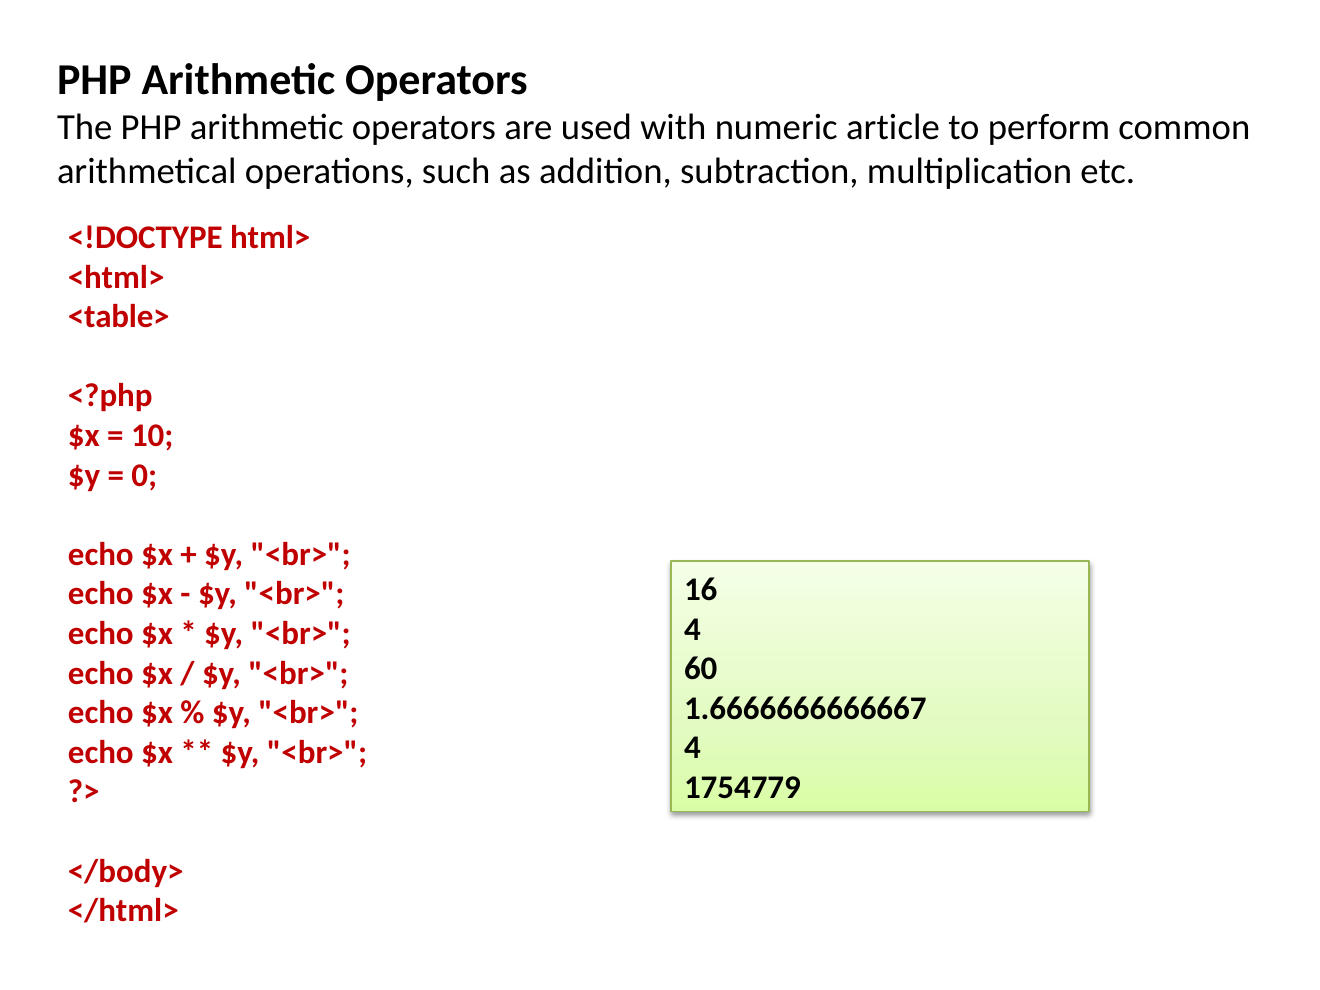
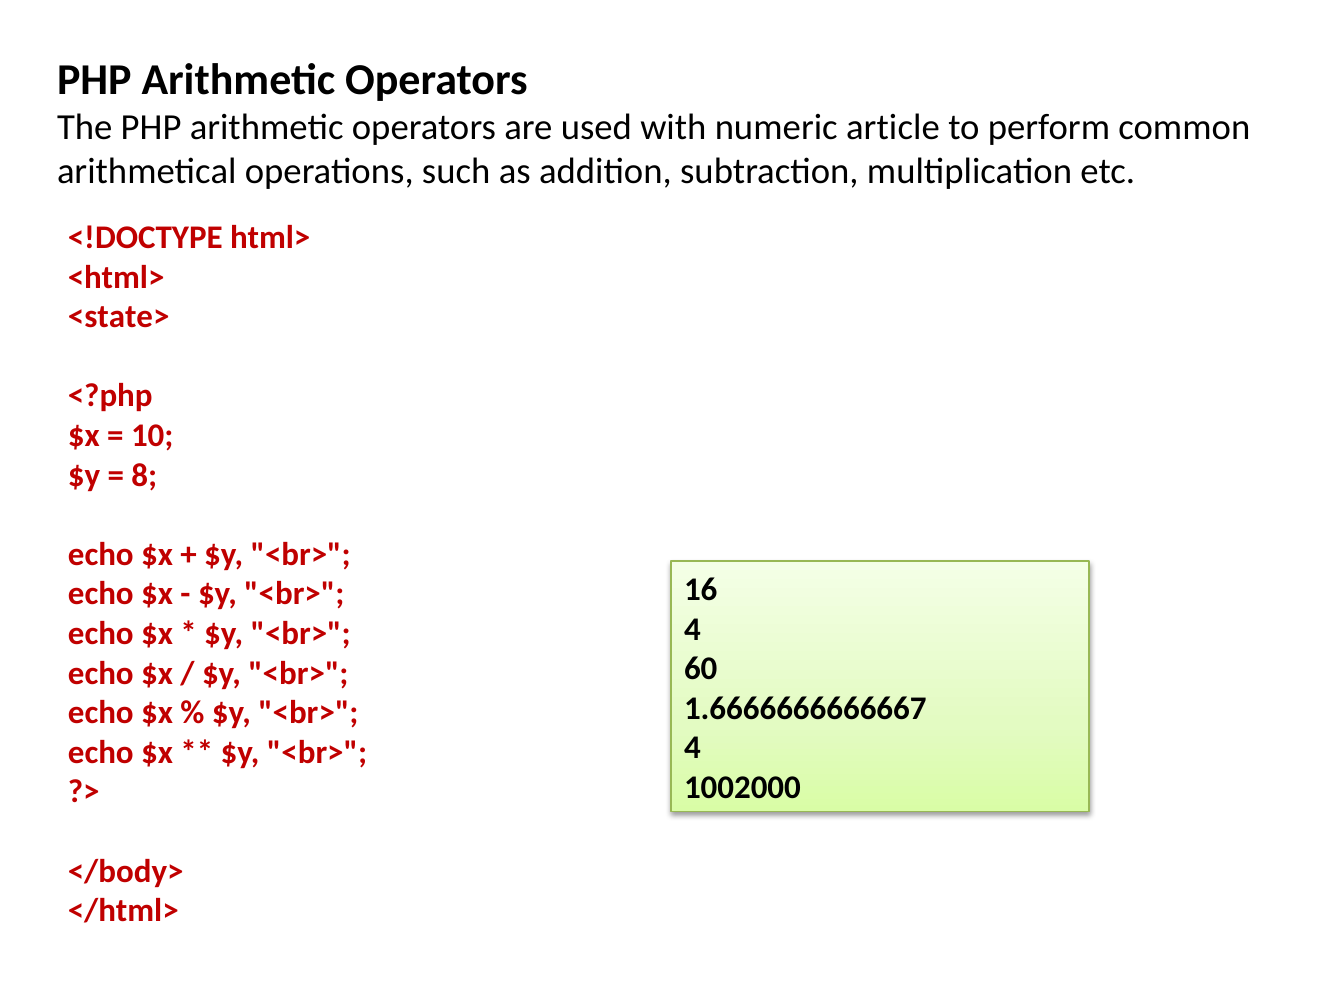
<table>: <table> -> <state> (119, 317)
0: 0 -> 8 (144, 475)
1754779: 1754779 -> 1002000 (742, 788)
